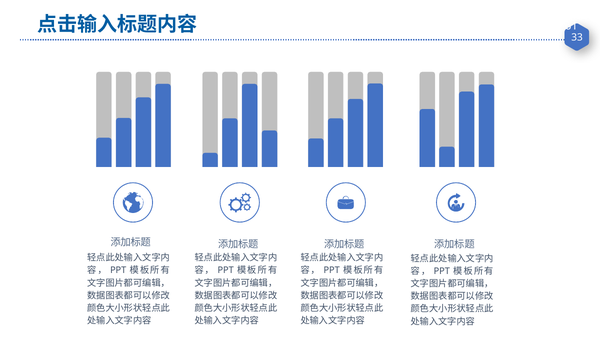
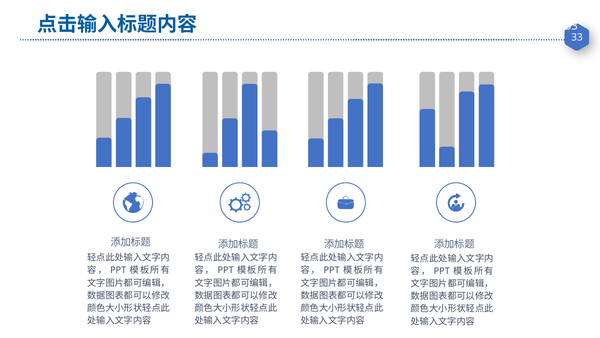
61: 61 -> 53 (571, 26)
